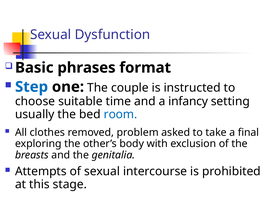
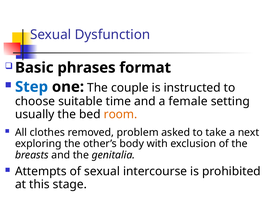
infancy: infancy -> female (188, 101)
room colour: blue -> orange (121, 114)
final: final -> next (248, 132)
